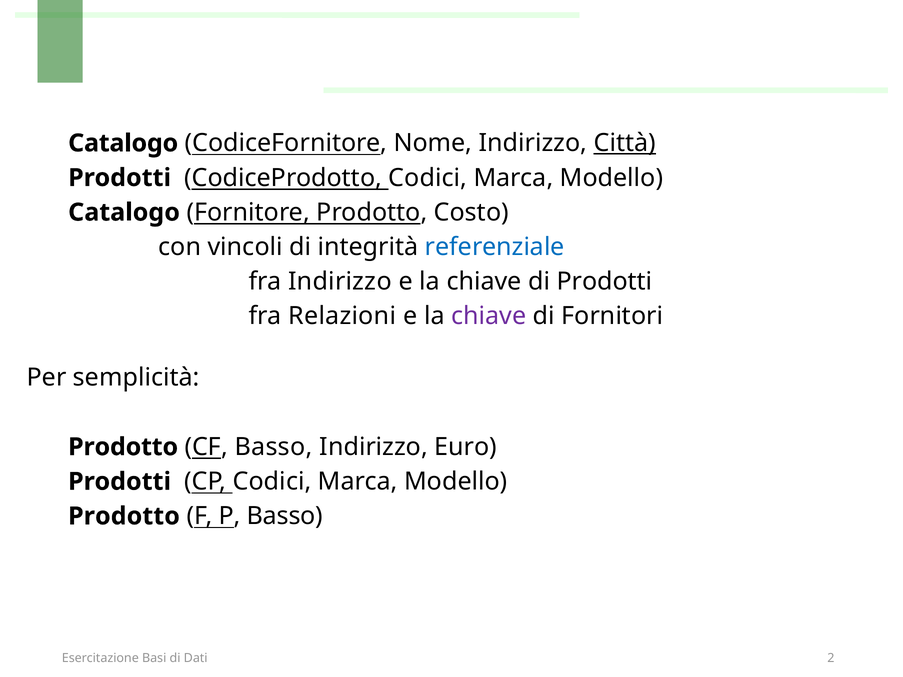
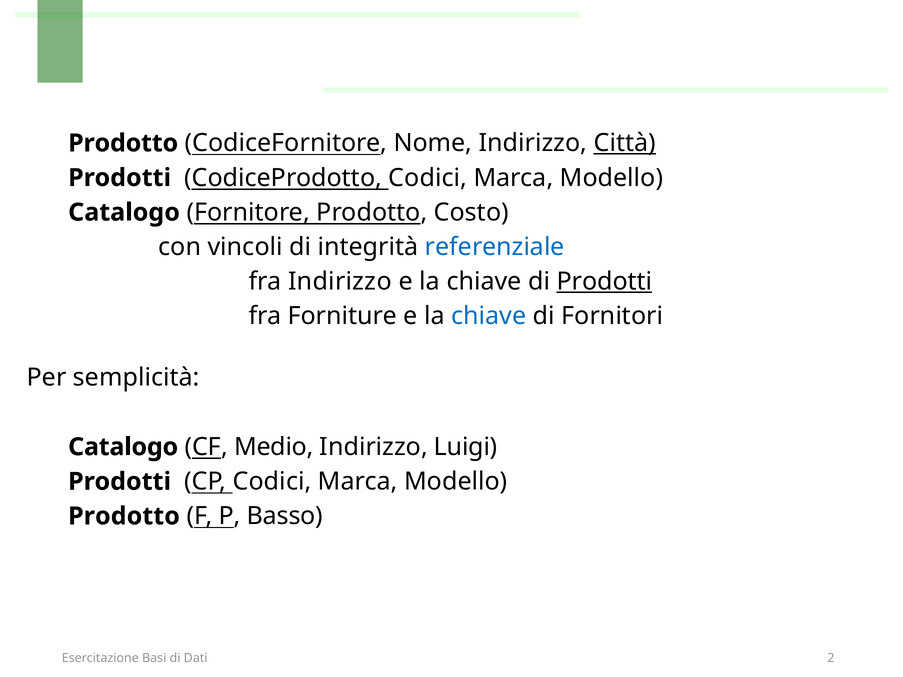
Catalogo: Catalogo -> Prodotto (123, 143)
Prodotti underline: none -> present (604, 282)
Relazioni: Relazioni -> Forniture (342, 316)
chiave colour: purple -> blue (489, 316)
Prodotto: Prodotto -> Catalogo (123, 447)
CF Basso: Basso -> Medio (274, 447)
Euro: Euro -> Luigi (466, 447)
